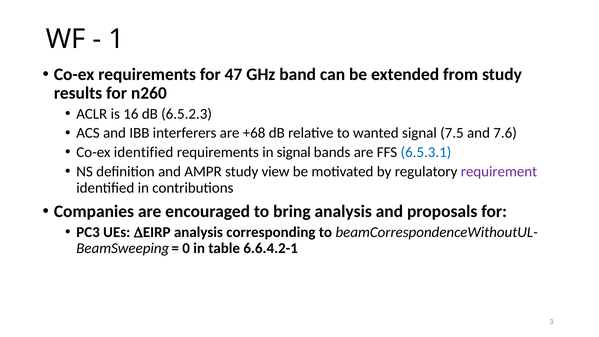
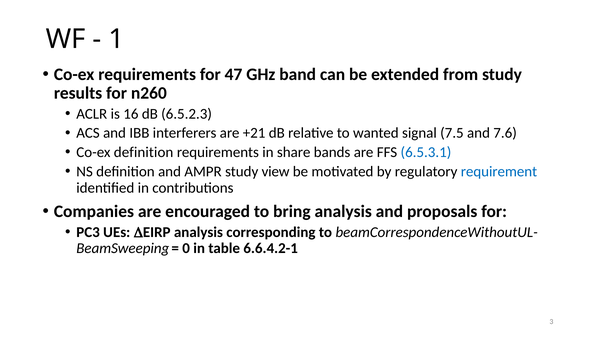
+68: +68 -> +21 (254, 133)
Co-ex identified: identified -> definition (144, 152)
in signal: signal -> share (294, 152)
requirement colour: purple -> blue (499, 172)
